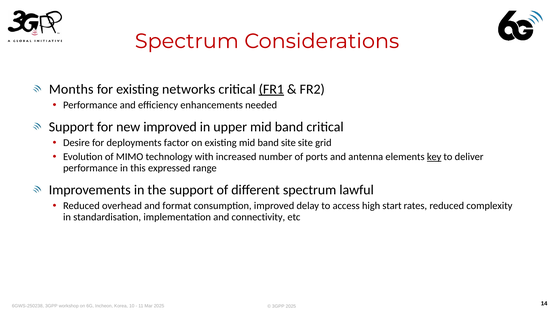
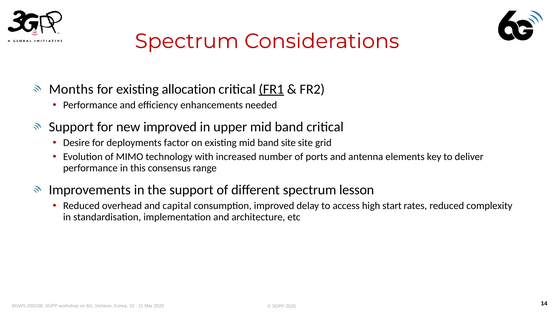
networks: networks -> allocation (189, 89)
key underline: present -> none (434, 157)
expressed: expressed -> consensus (169, 168)
lawful: lawful -> lesson (357, 190)
format: format -> capital (177, 206)
connectivity: connectivity -> architecture (258, 217)
